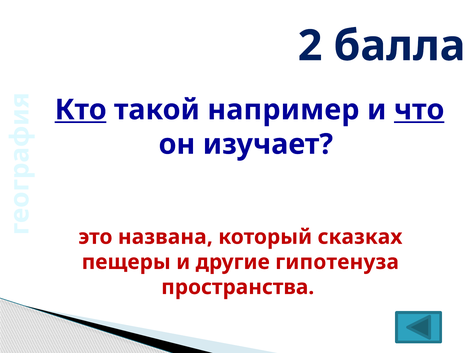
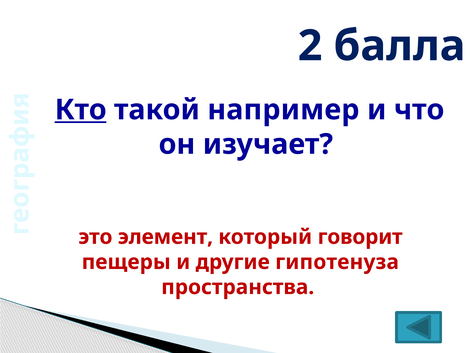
что underline: present -> none (419, 110)
названа: названа -> элемент (165, 237)
сказках: сказках -> говорит (360, 237)
